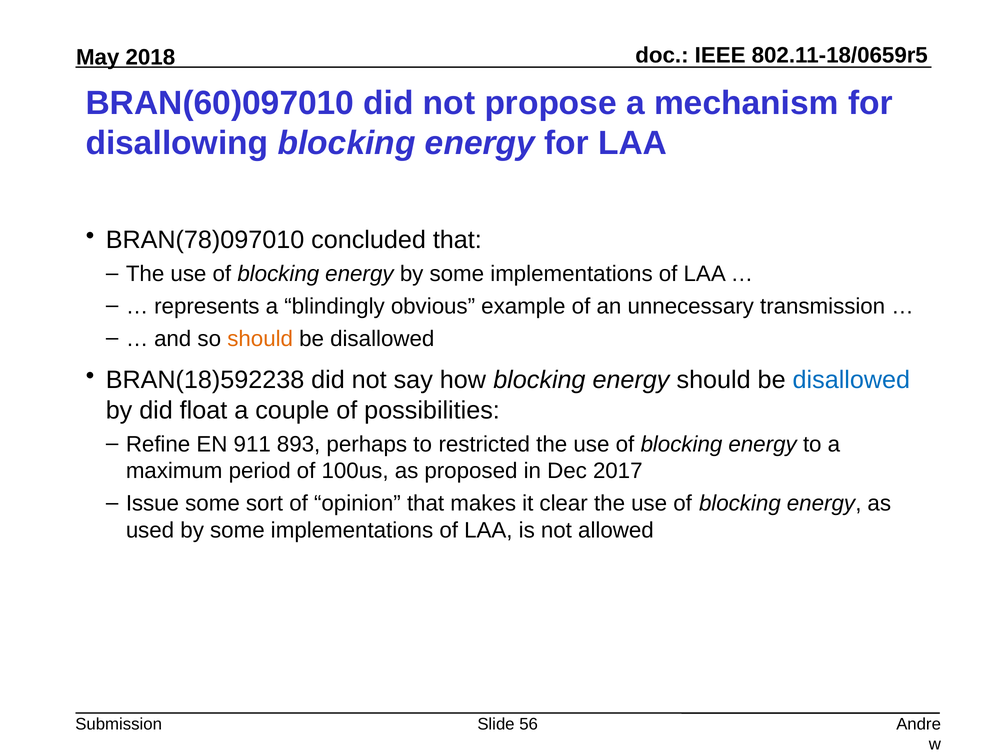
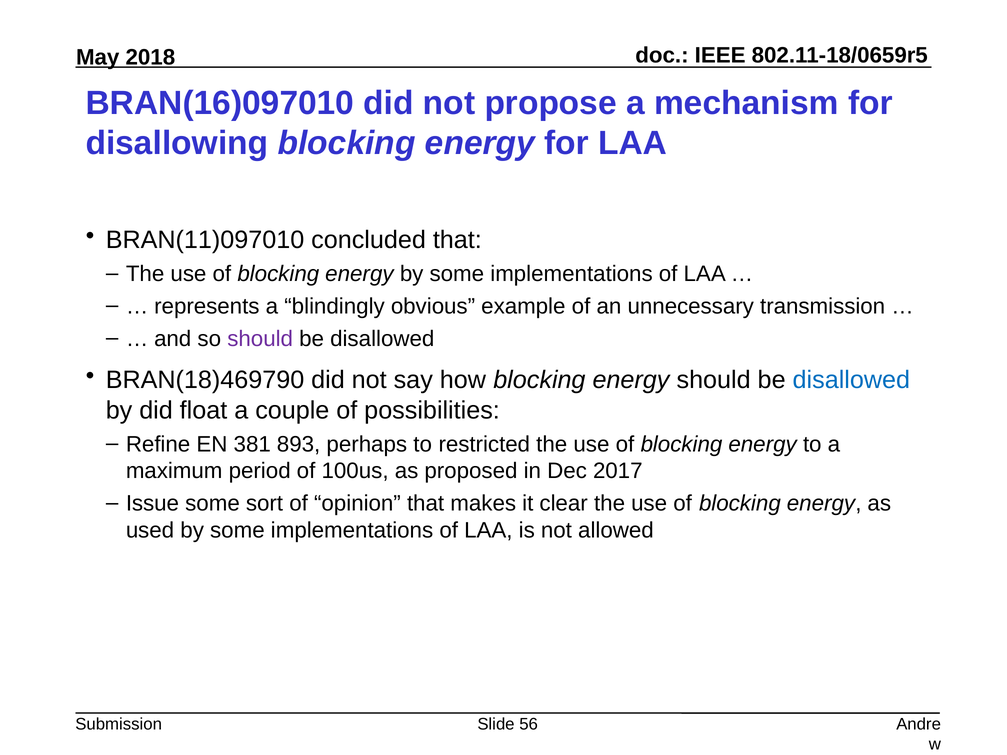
BRAN(60)097010: BRAN(60)097010 -> BRAN(16)097010 (220, 103)
BRAN(78)097010: BRAN(78)097010 -> BRAN(11)097010 (205, 240)
should colour: orange -> purple (260, 339)
BRAN(18)592238: BRAN(18)592238 -> BRAN(18)469790 (205, 380)
911: 911 -> 381 (252, 444)
